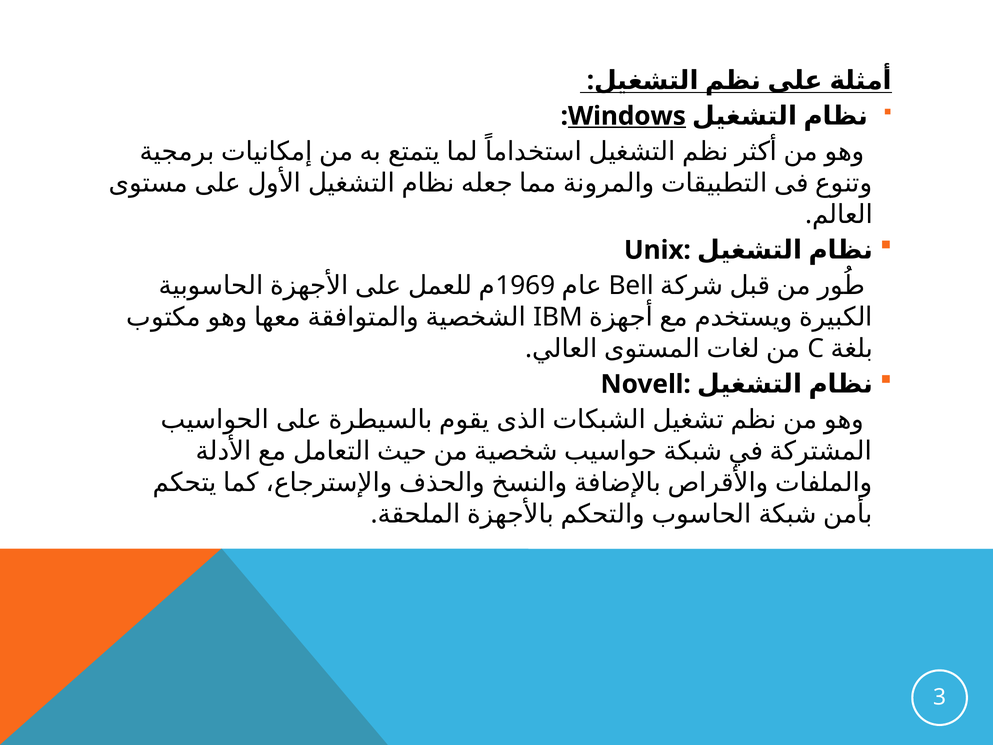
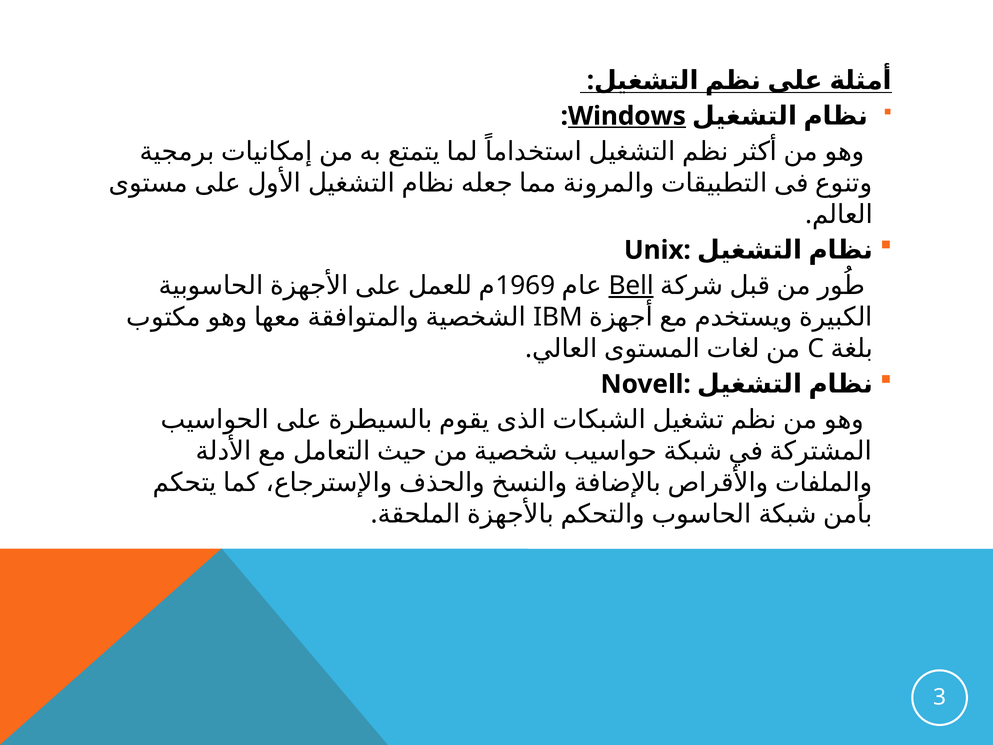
Bell underline: none -> present (631, 286)
